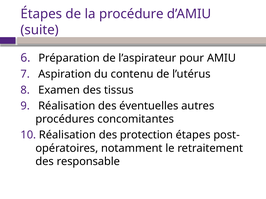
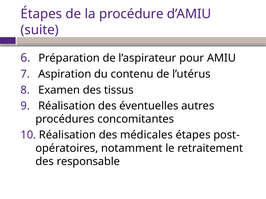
protection: protection -> médicales (146, 135)
